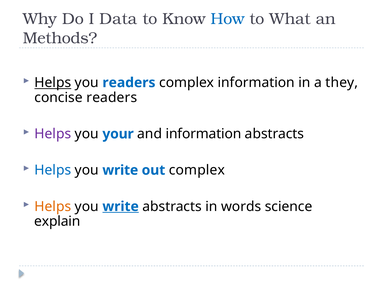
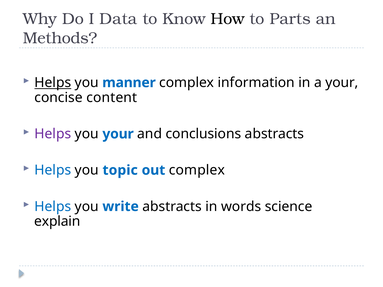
How colour: blue -> black (228, 19)
What: What -> Parts (290, 19)
you readers: readers -> manner (129, 83)
a they: they -> your (342, 83)
concise readers: readers -> content (112, 98)
and information: information -> conclusions (203, 134)
write: write -> topic (120, 170)
Helps colour: orange -> blue (53, 207)
write underline: present -> none (121, 207)
